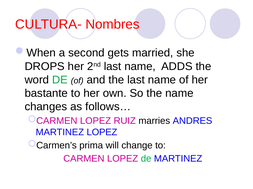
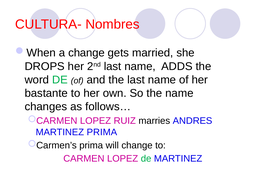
a second: second -> change (86, 53)
MARTINEZ LOPEZ: LOPEZ -> PRIMA (102, 133)
